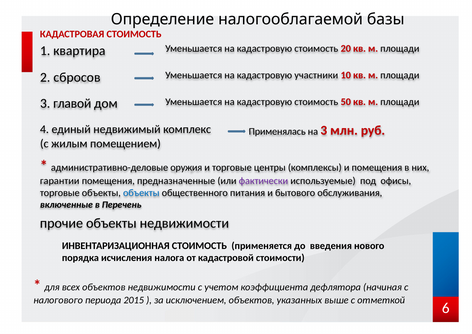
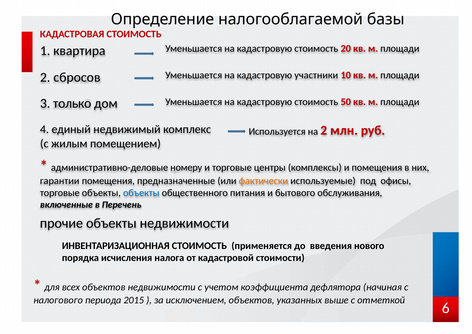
главой: главой -> только (72, 103)
Применялась: Применялась -> Используется (277, 132)
на 3: 3 -> 2 (324, 130)
оружия: оружия -> номеру (186, 167)
фактически colour: purple -> orange (263, 181)
